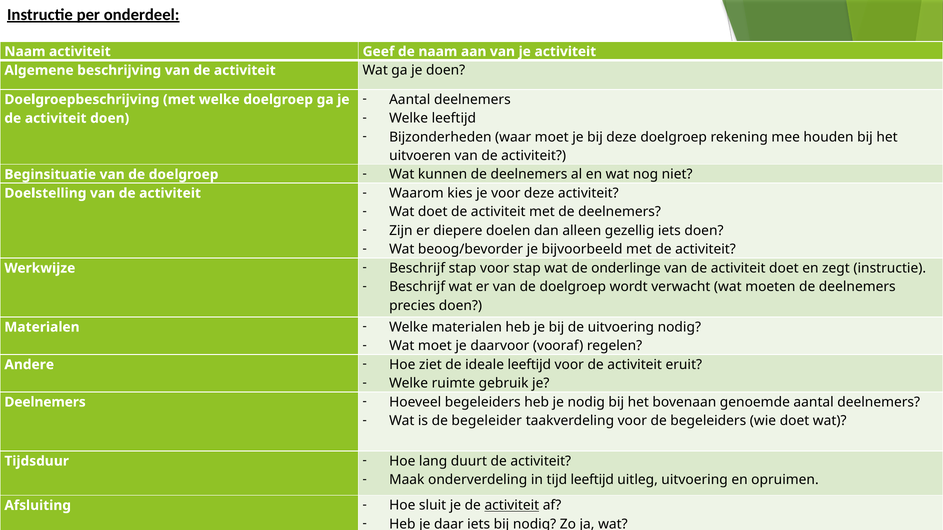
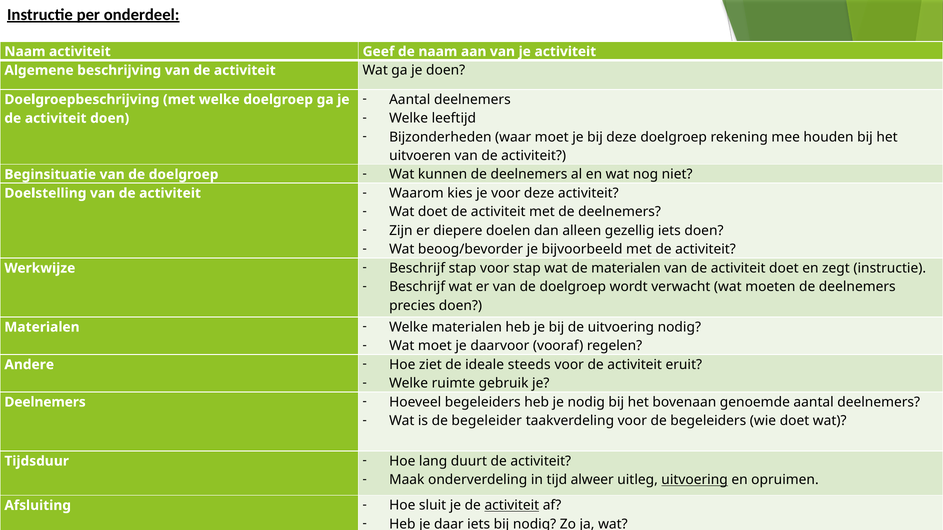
de onderlinge: onderlinge -> materialen (626, 268)
ideale leeftijd: leeftijd -> steeds (529, 365)
tijd leeftijd: leeftijd -> alweer (592, 480)
uitvoering underline: none -> present (695, 480)
